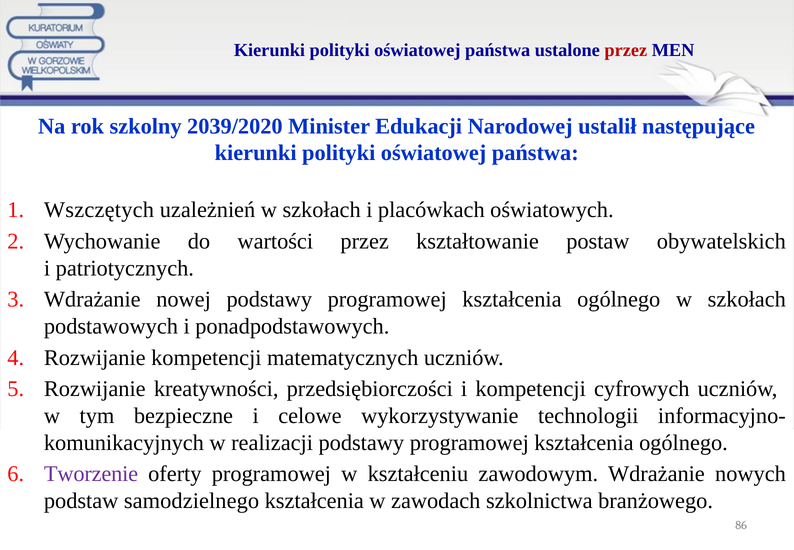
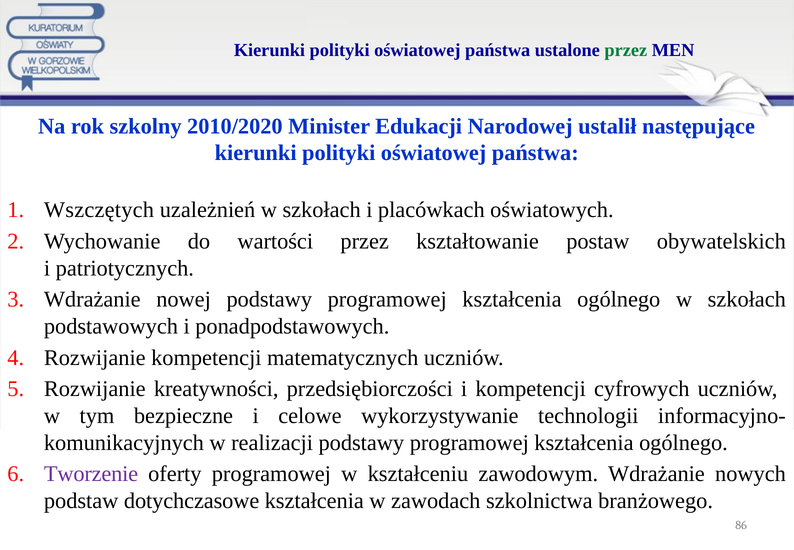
przez colour: red -> green (626, 50)
2039/2020: 2039/2020 -> 2010/2020 (235, 126)
samodzielnego: samodzielnego -> dotychczasowe (192, 501)
